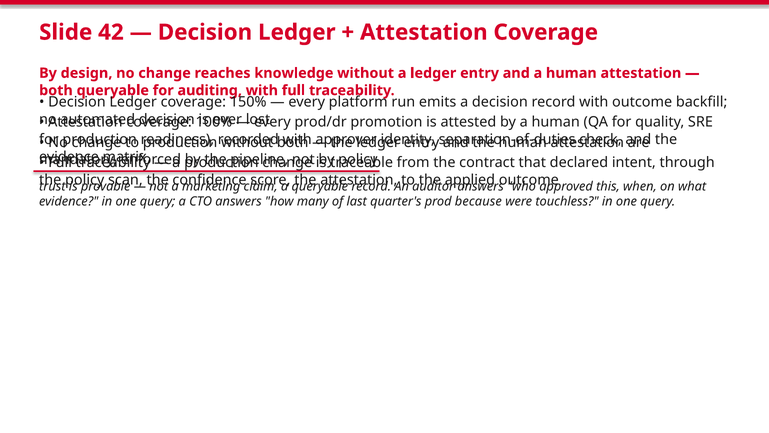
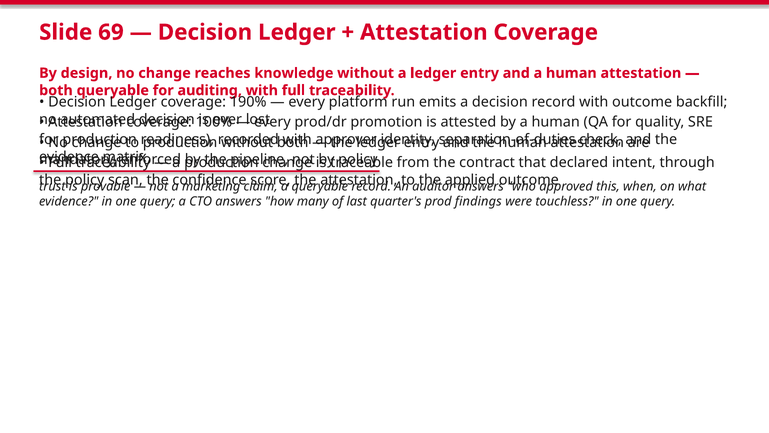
42: 42 -> 69 (111, 32)
150%: 150% -> 190% (248, 102)
because: because -> findings (478, 202)
